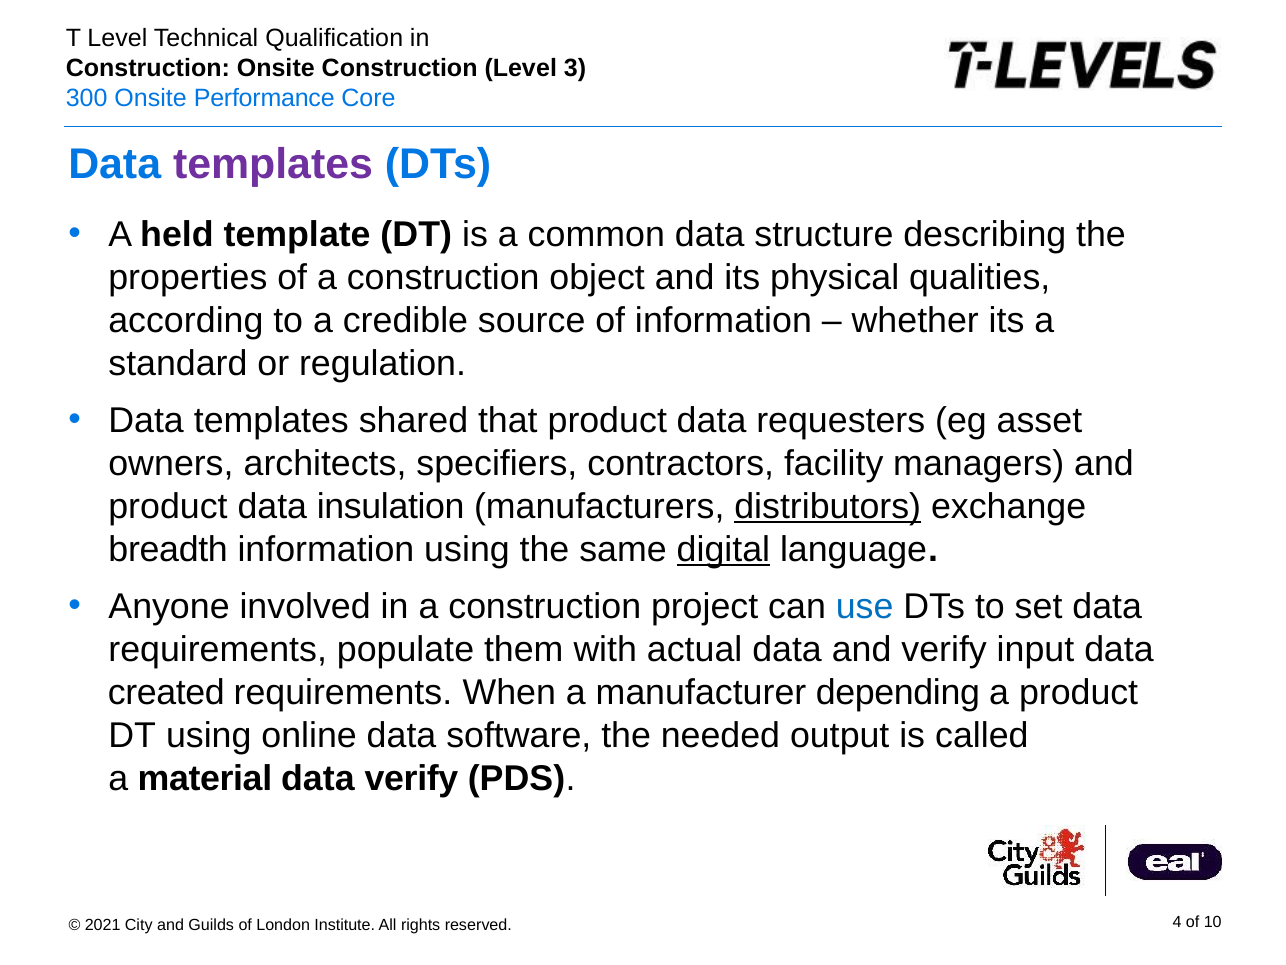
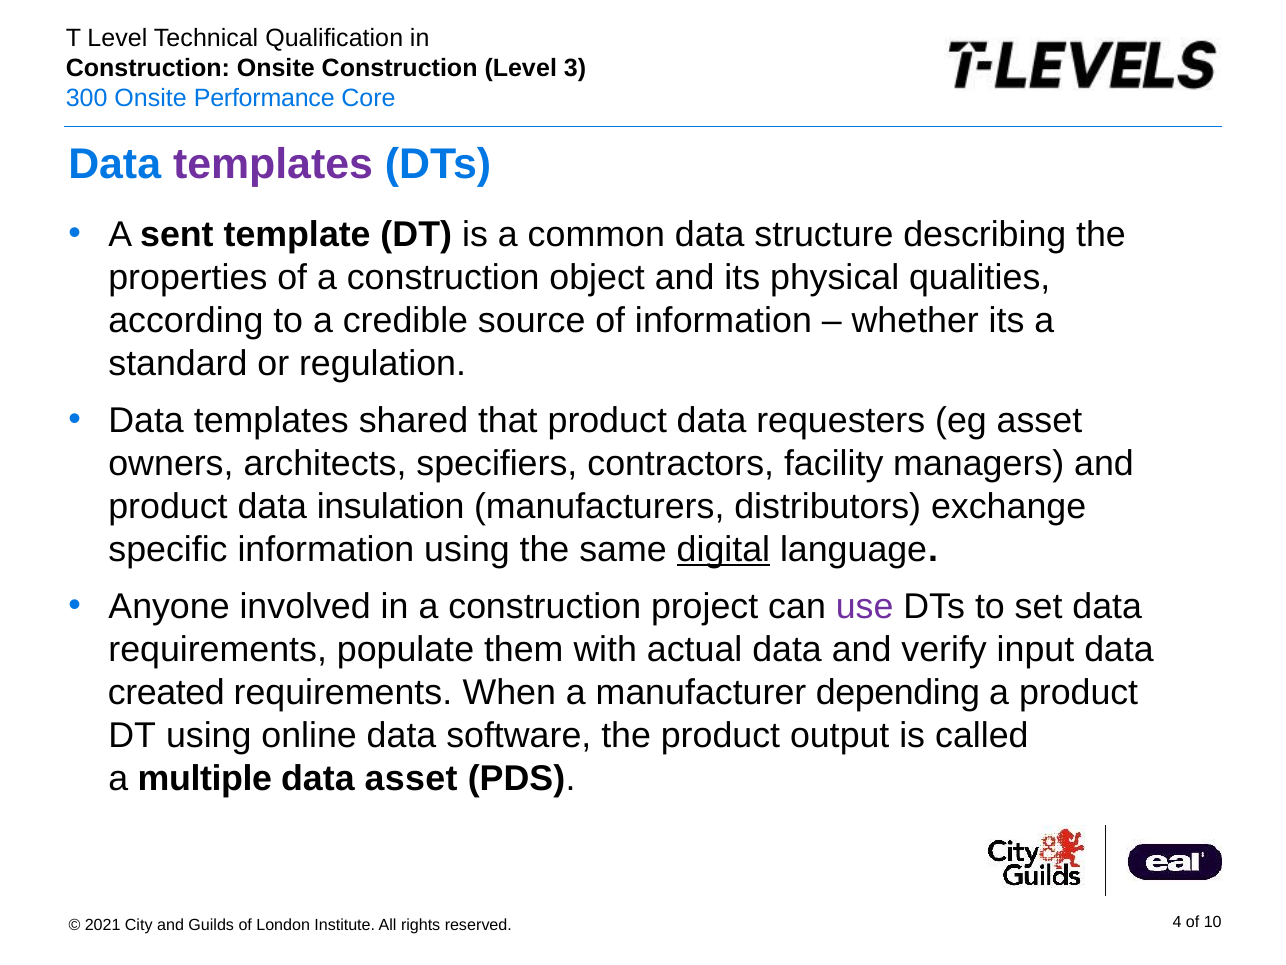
held: held -> sent (177, 235)
distributors underline: present -> none (828, 506)
breadth: breadth -> specific (168, 549)
use colour: blue -> purple (865, 606)
the needed: needed -> product (720, 735)
material: material -> multiple (205, 778)
data verify: verify -> asset (411, 778)
